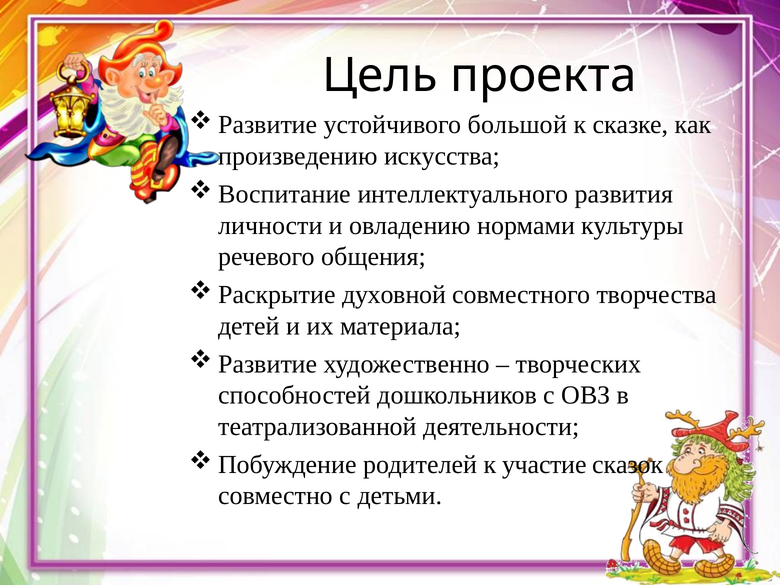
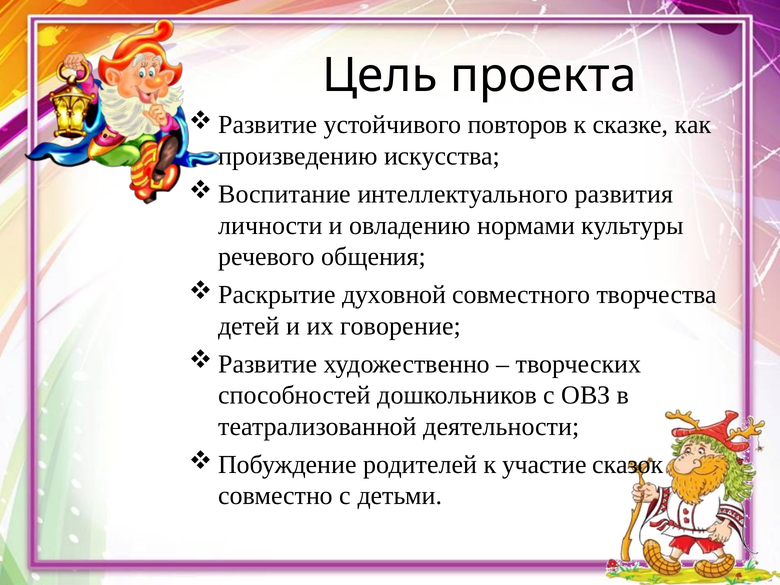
большой: большой -> повторов (518, 125)
материала: материала -> говорение (400, 326)
